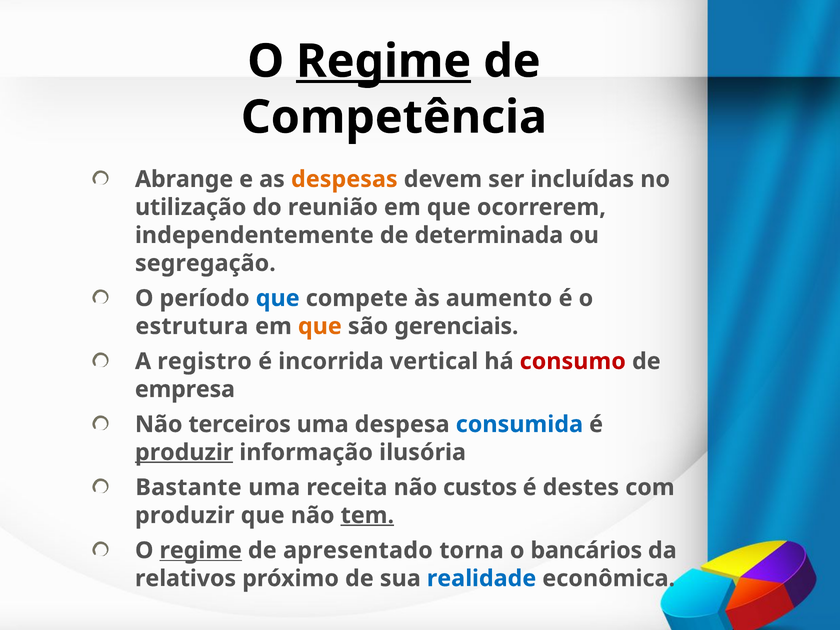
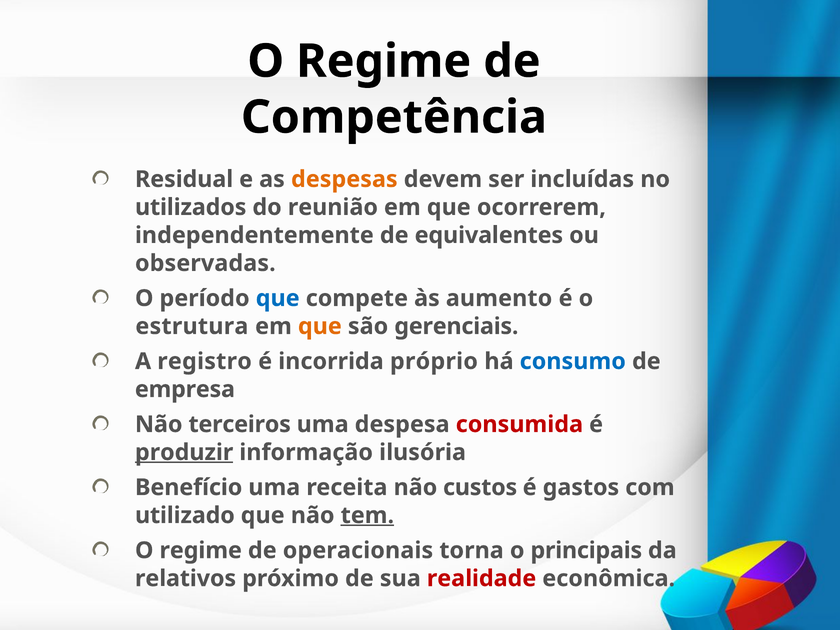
Regime underline: present -> none (384, 61)
Abrange: Abrange -> Residual (184, 179)
utilização: utilização -> utilizados (191, 207)
determinada: determinada -> equivalentes (489, 235)
segregação: segregação -> observadas (205, 263)
vertical: vertical -> próprio (434, 361)
consumo colour: red -> blue (573, 361)
consumida colour: blue -> red (519, 424)
Bastante: Bastante -> Benefício (189, 487)
destes: destes -> gastos (581, 487)
produzir: produzir -> utilizado (185, 515)
regime underline: present -> none (201, 550)
apresentado: apresentado -> operacionais (358, 550)
bancários: bancários -> principais (586, 550)
realidade colour: blue -> red (482, 578)
